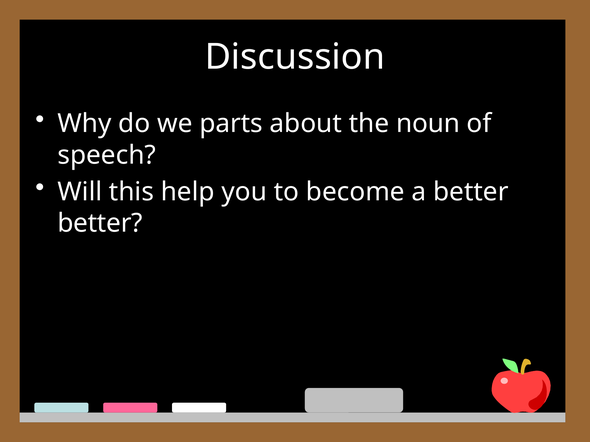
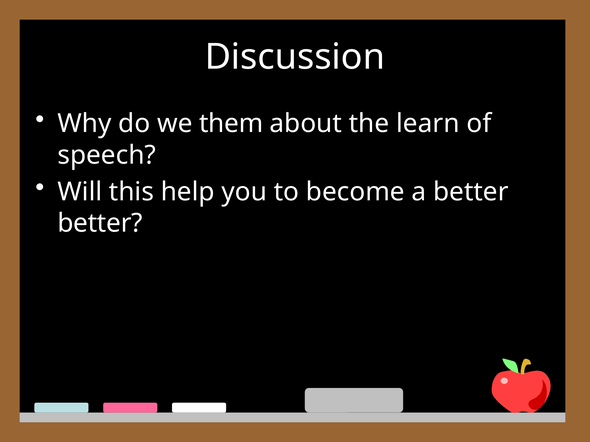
parts: parts -> them (231, 124)
noun: noun -> learn (428, 124)
